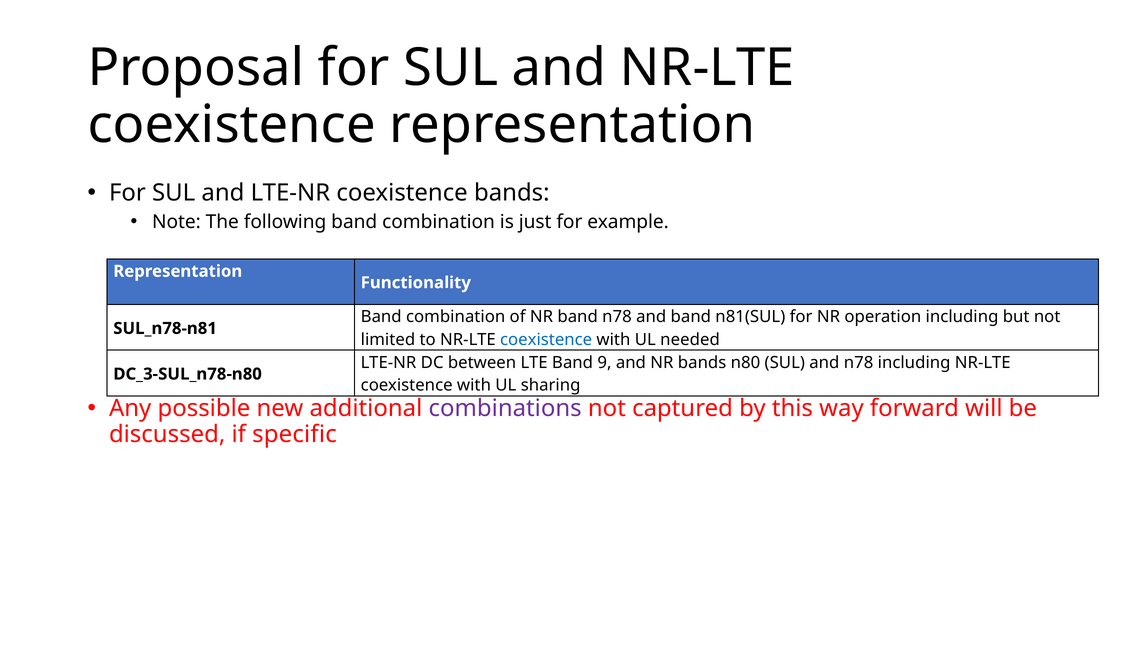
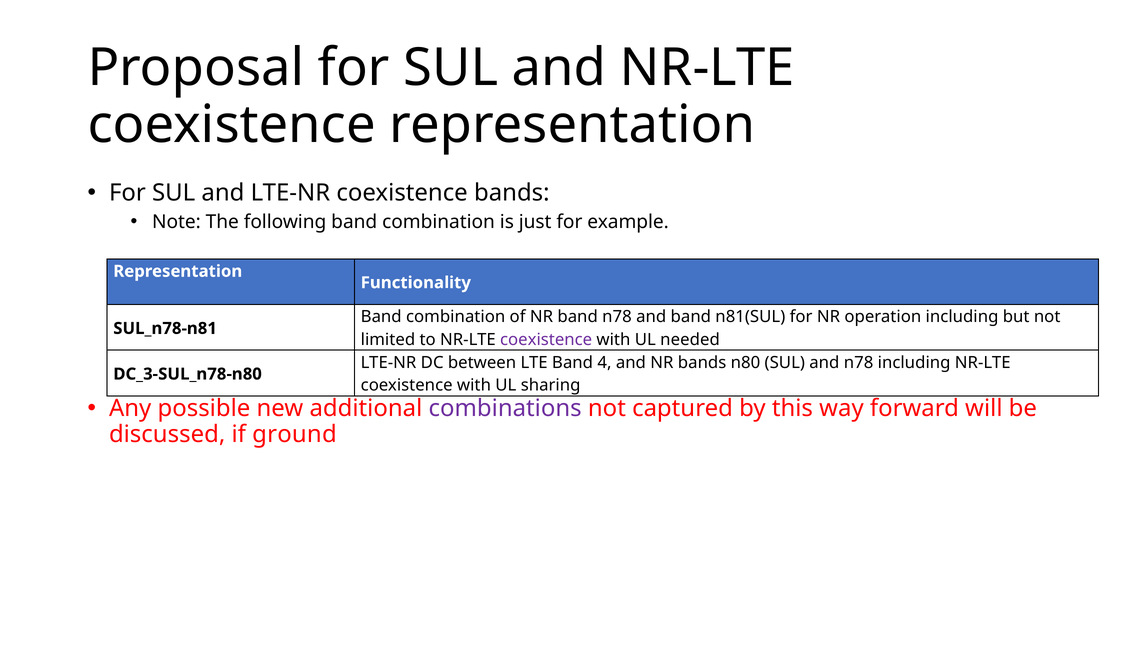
coexistence colour: blue -> purple (546, 340)
9: 9 -> 4 (604, 362)
specific: specific -> ground (294, 434)
